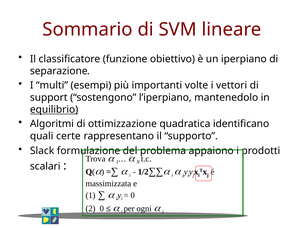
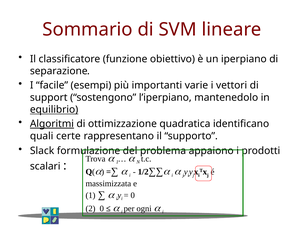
multi: multi -> facile (52, 85)
volte: volte -> varie (196, 85)
Algoritmi underline: none -> present (52, 124)
